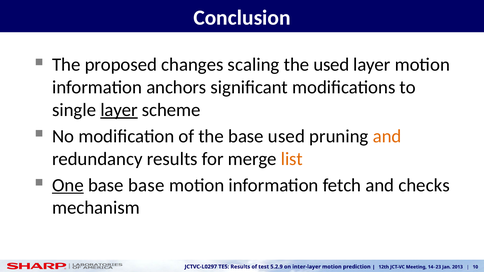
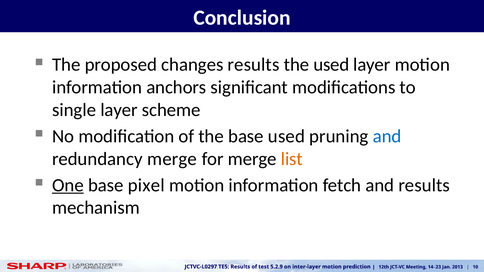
changes scaling: scaling -> results (254, 65)
layer underline: present -> none (119, 110)
and colour: orange -> blue (387, 136)
redundancy results: results -> merge (172, 159)
base base: base -> pixel (146, 185)
and checks: checks -> results (424, 185)
